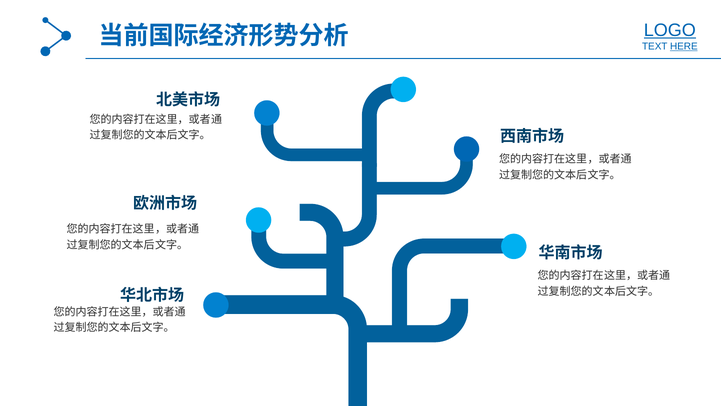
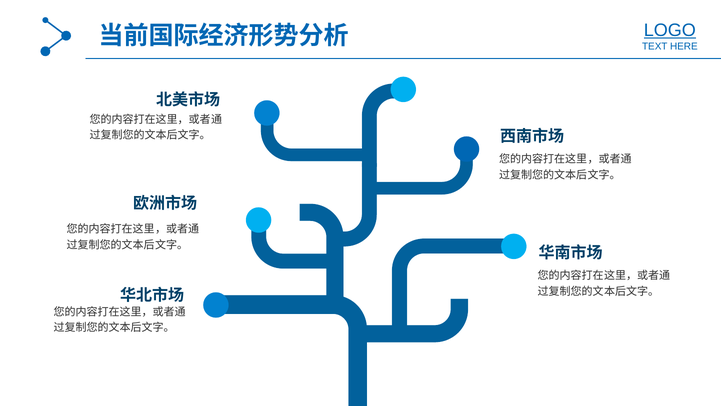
HERE underline: present -> none (684, 47)
